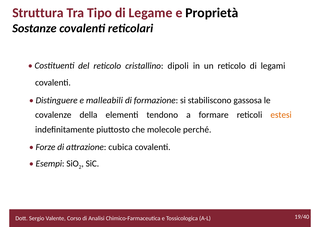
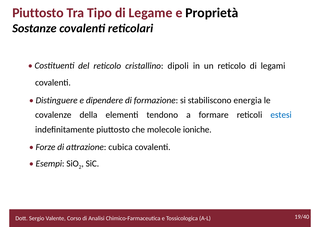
Struttura: Struttura -> Piuttosto (38, 13)
malleabili: malleabili -> dipendere (104, 100)
gassosa: gassosa -> energia (248, 100)
estesi colour: orange -> blue (281, 114)
perché: perché -> ioniche (197, 129)
